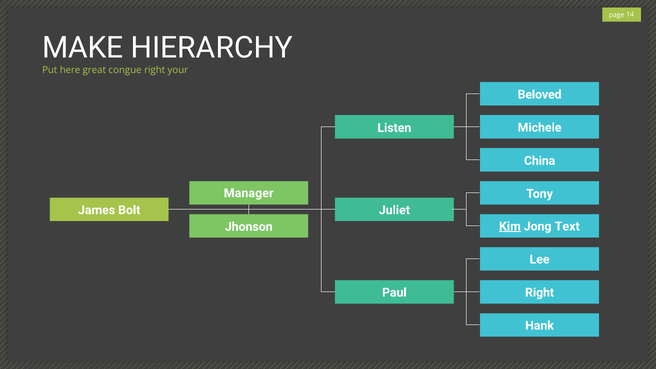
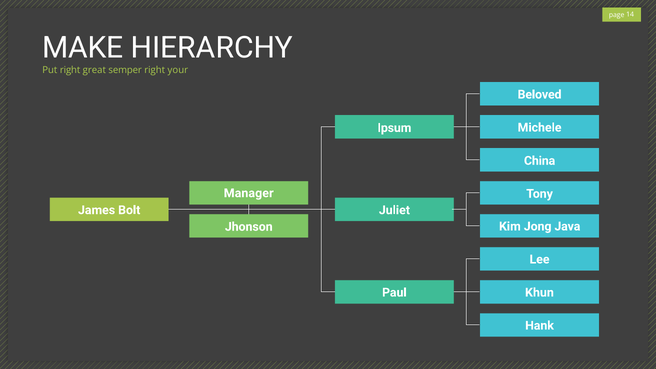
Put here: here -> right (70, 70)
congue: congue -> semper (125, 70)
Listen: Listen -> Ipsum (394, 128)
Kim underline: present -> none (510, 226)
Text: Text -> Java (567, 226)
Right: Right -> Khun (539, 293)
